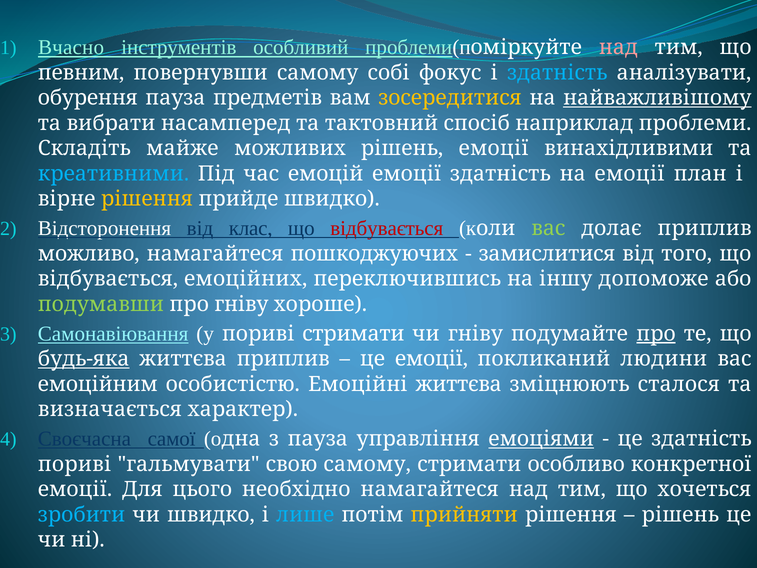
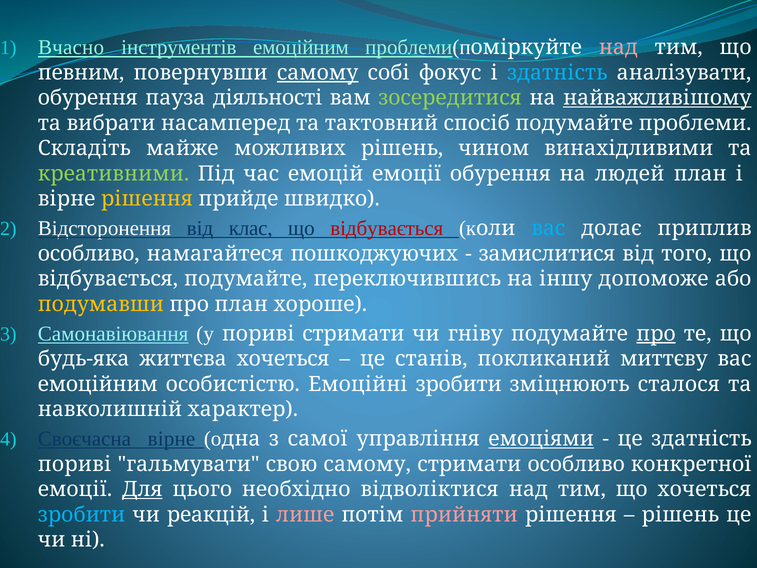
інструментів особливий: особливий -> емоційним (301, 47)
самому underline: none -> present (318, 73)
предметів: предметів -> діяльності (268, 98)
зосередитися colour: yellow -> light green (450, 98)
спосіб наприклад: наприклад -> подумайте (574, 123)
рішень емоції: емоції -> чином (494, 148)
креативними colour: light blue -> light green (114, 174)
емоції здатність: здатність -> обурення (500, 174)
на емоції: емоції -> людей (630, 174)
вас colour: light green -> light blue (548, 228)
можливо: можливо -> особливо (89, 254)
відбувається емоційних: емоційних -> подумайте (246, 279)
подумавши colour: light green -> yellow (101, 304)
про гніву: гніву -> план (241, 304)
будь-яка underline: present -> none (84, 359)
життєва приплив: приплив -> хочеться (283, 359)
це емоції: емоції -> станів (431, 359)
людини: людини -> миттєву (664, 359)
Емоційні життєва: життєва -> зробити (459, 384)
визначається: визначається -> навколишній (110, 409)
Своєчасна самої: самої -> вірне (172, 439)
з пауза: пауза -> самої (318, 439)
Для underline: none -> present (142, 489)
необхідно намагайтеся: намагайтеся -> відволіктися (430, 489)
чи швидко: швидко -> реакцій (211, 514)
лише colour: light blue -> pink (305, 514)
прийняти colour: yellow -> pink (464, 514)
